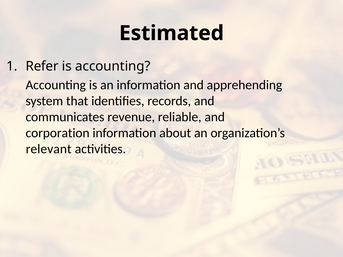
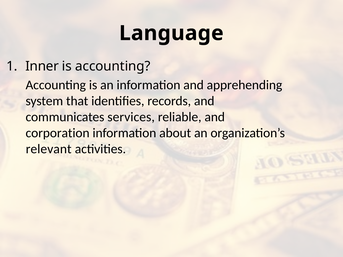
Estimated: Estimated -> Language (171, 33)
Refer: Refer -> Inner (42, 66)
revenue: revenue -> services (131, 117)
